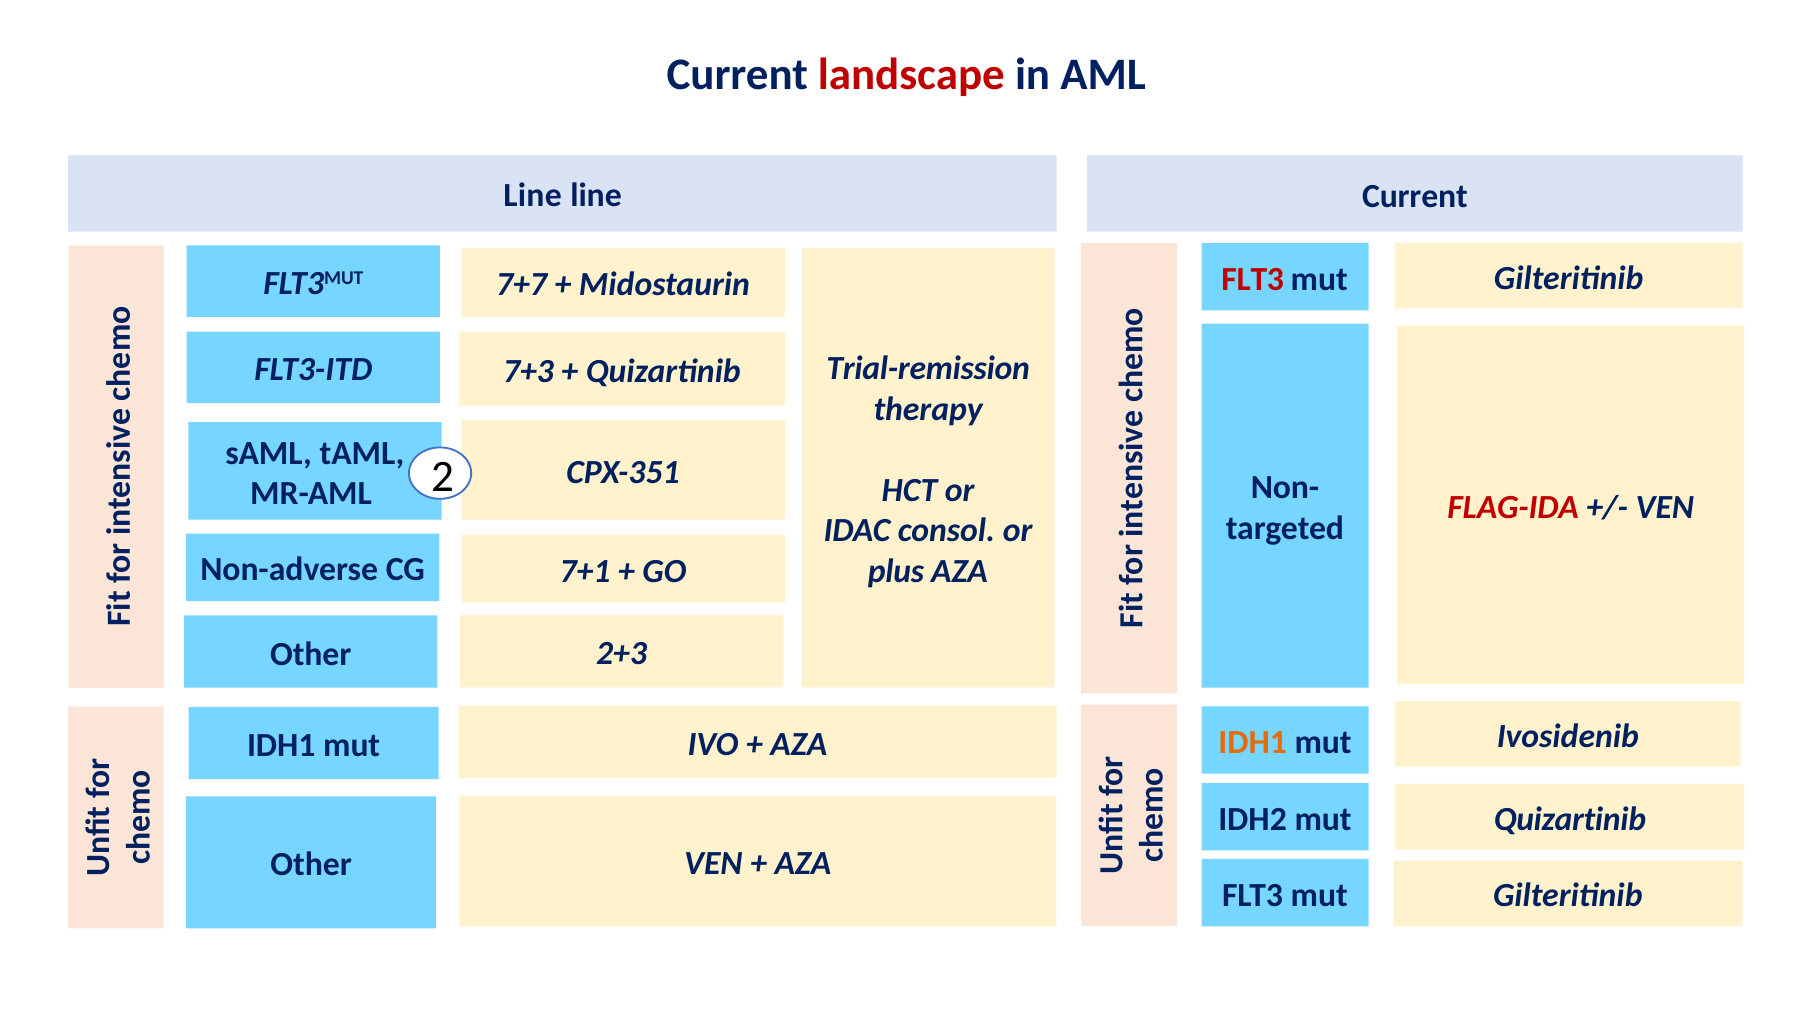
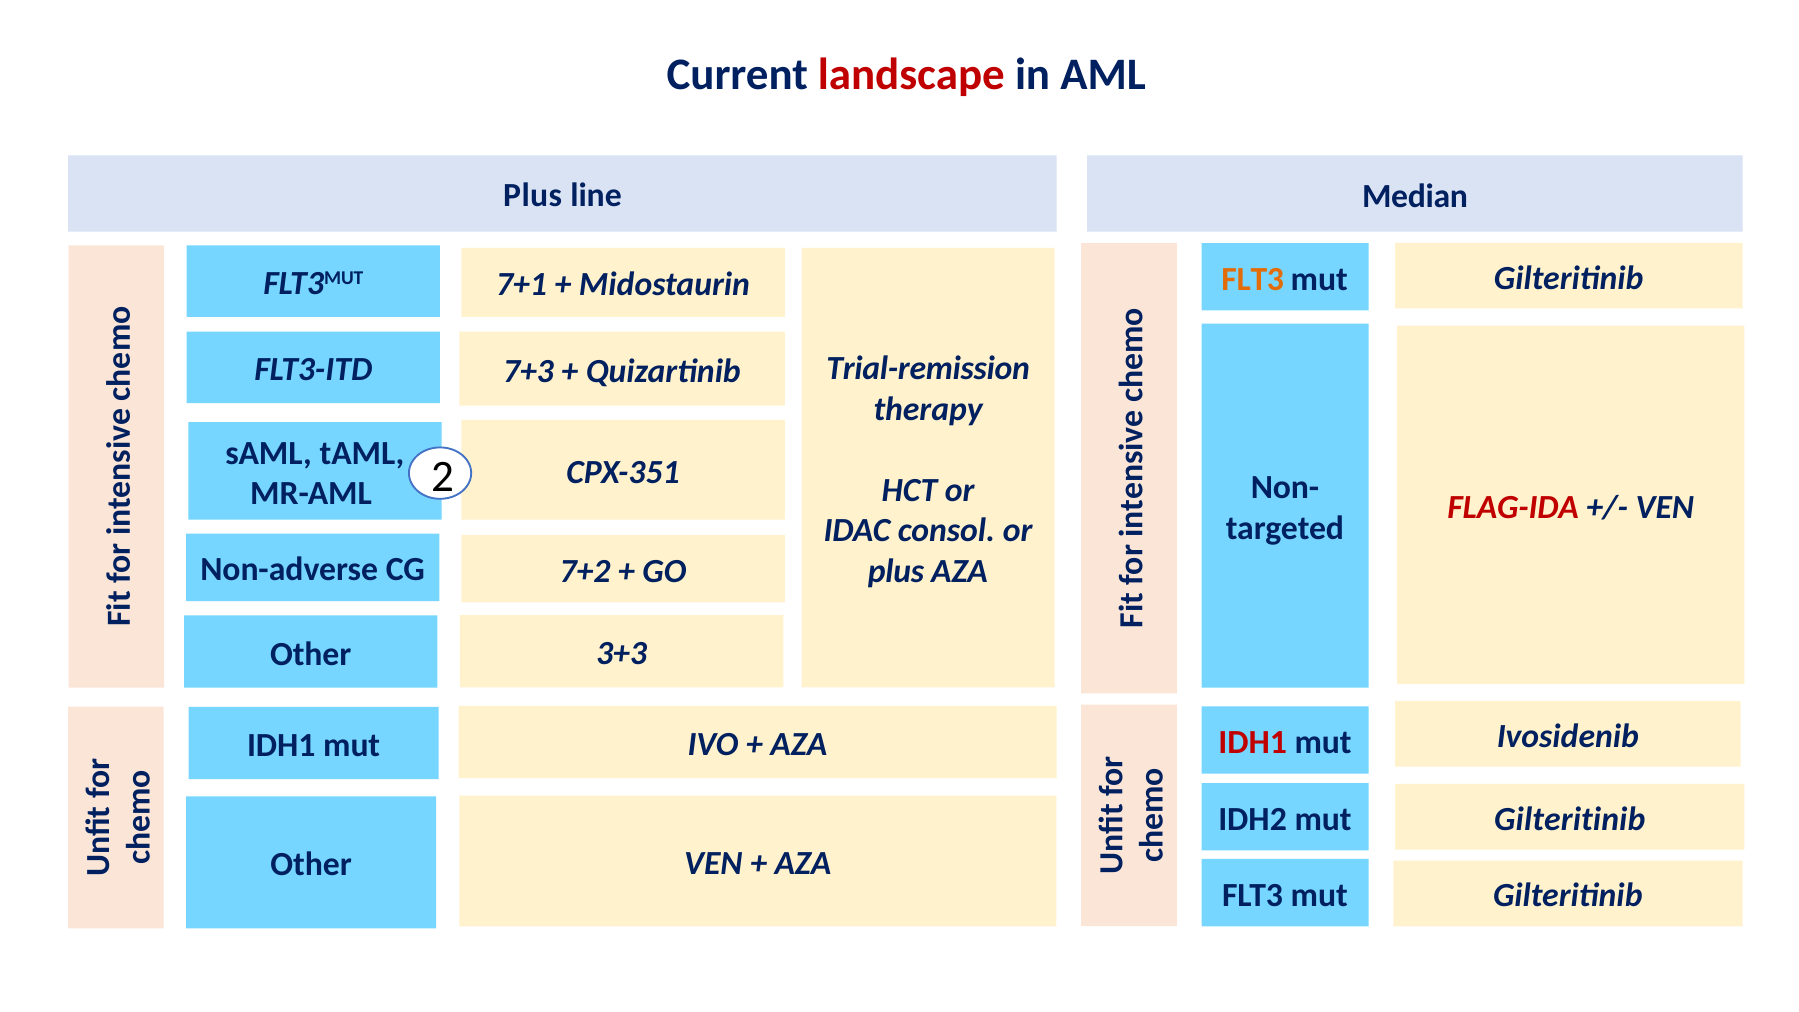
Line: Line -> Plus (533, 196)
line Current: Current -> Median (1415, 196)
FLT3 colour: red -> orange (1253, 279)
7+7: 7+7 -> 7+1 (522, 285)
7+1: 7+1 -> 7+2 (585, 571)
2+3: 2+3 -> 3+3 (622, 654)
IDH1 colour: orange -> red (1253, 742)
Quizartinib: Quizartinib -> Gilteritinib (1570, 819)
